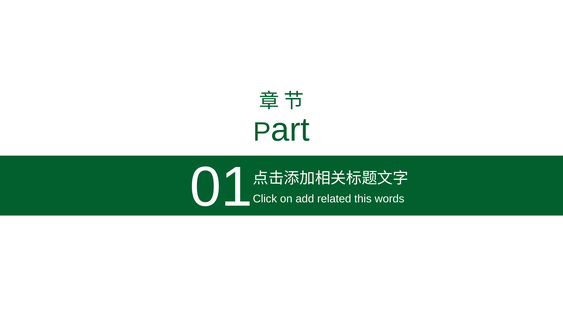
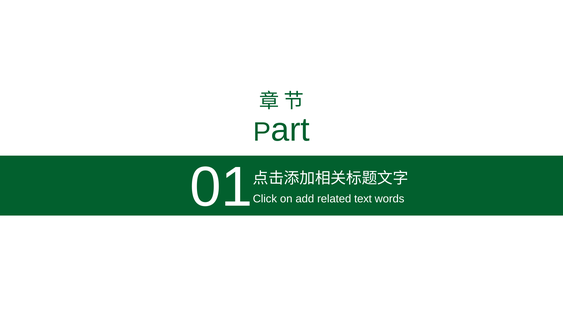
this: this -> text (363, 199)
